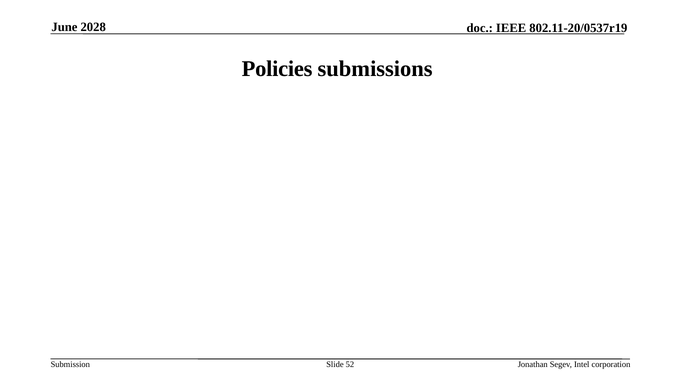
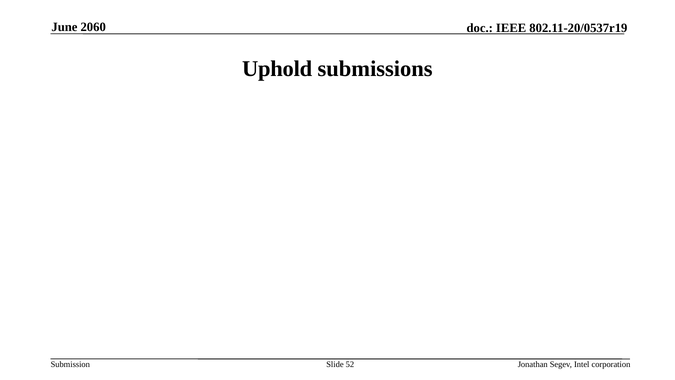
2028: 2028 -> 2060 (93, 27)
Policies: Policies -> Uphold (277, 69)
